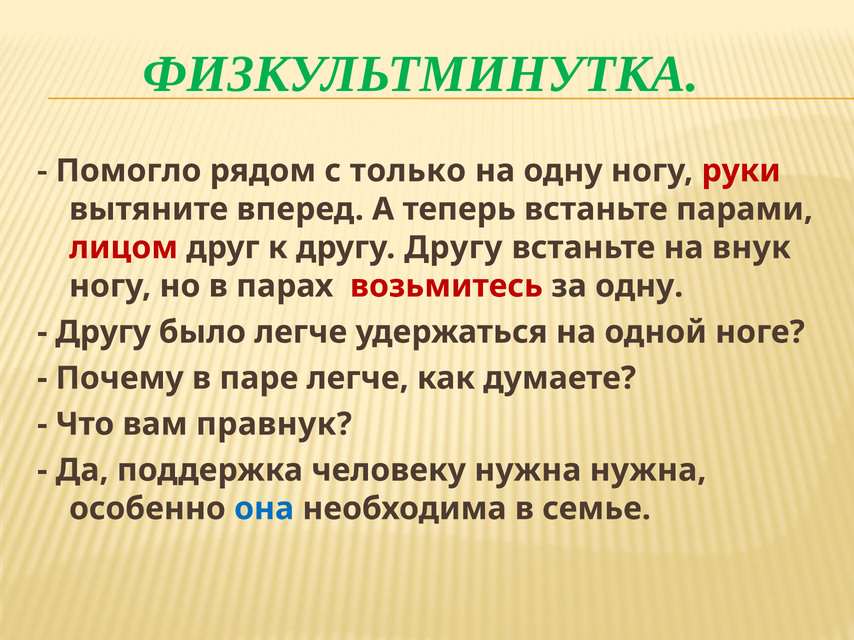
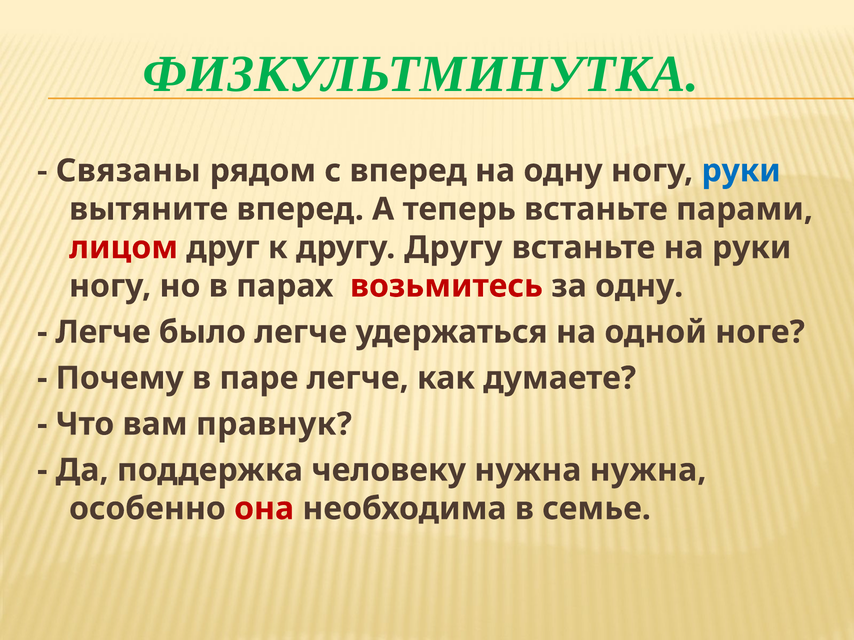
Помогло: Помогло -> Связаны (128, 171)
с только: только -> вперед (408, 171)
руки colour: red -> blue (741, 171)
на внук: внук -> руки (752, 248)
Другу: Другу -> Легче (103, 332)
она colour: blue -> red (264, 509)
